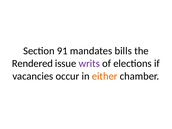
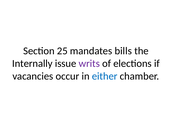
91: 91 -> 25 (62, 51)
Rendered: Rendered -> Internally (32, 64)
either colour: orange -> blue (105, 76)
